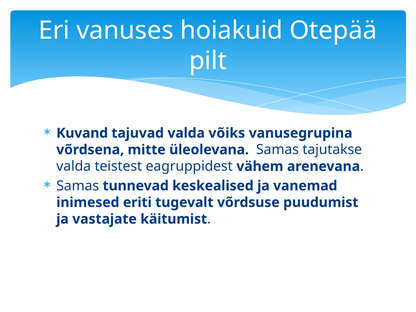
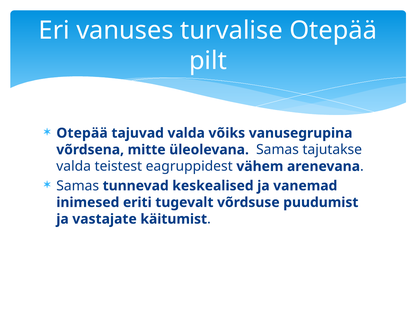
hoiakuid: hoiakuid -> turvalise (231, 30)
Kuvand: Kuvand -> Otepää (82, 133)
